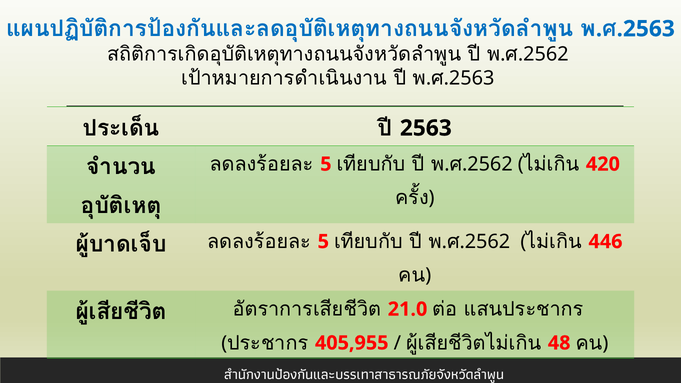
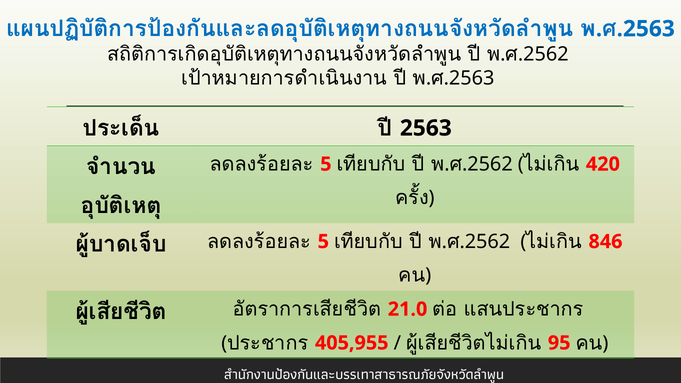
446: 446 -> 846 (605, 242)
48: 48 -> 95 (559, 343)
